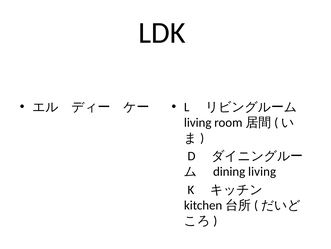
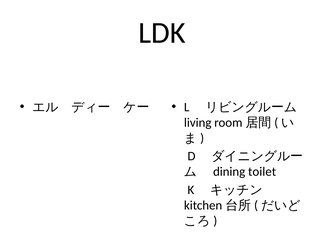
dining living: living -> toilet (262, 171)
